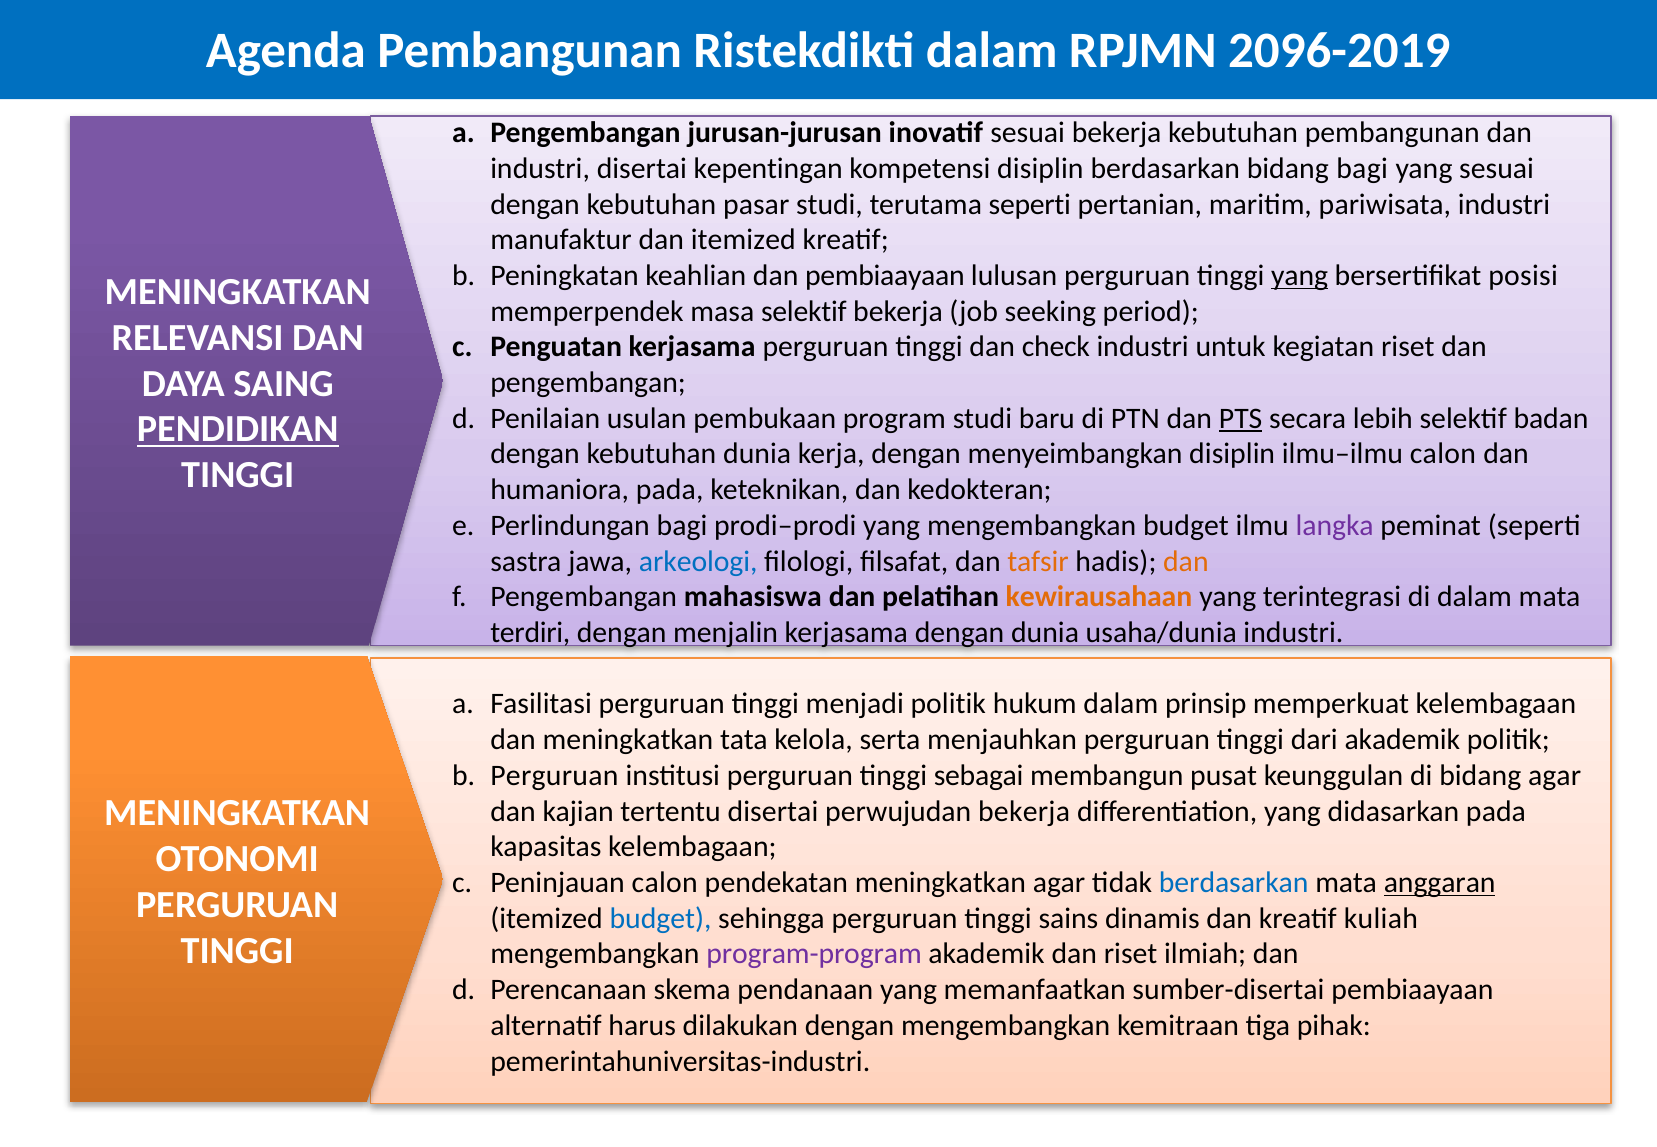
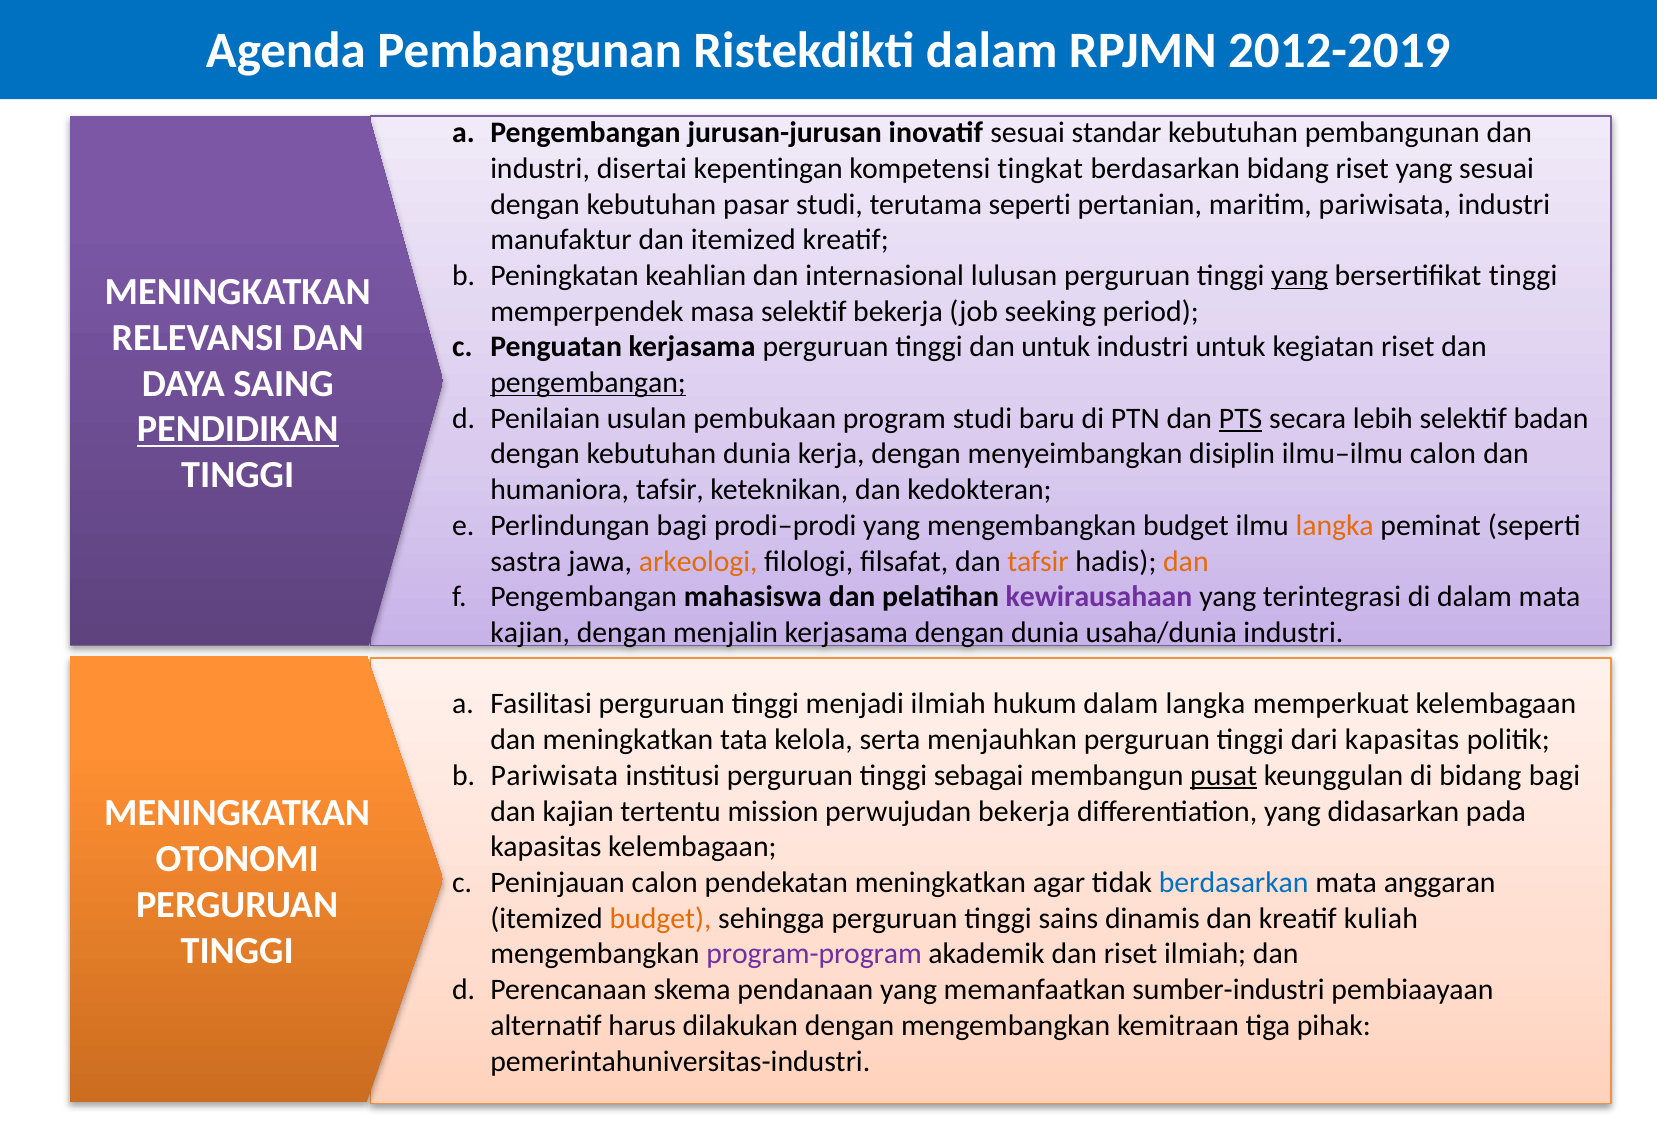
2096-2019: 2096-2019 -> 2012-2019 (1339, 51)
sesuai bekerja: bekerja -> standar (1117, 133)
kompetensi disiplin: disiplin -> tingkat (1040, 169)
bidang bagi: bagi -> riset (1362, 169)
dan pembiaayaan: pembiaayaan -> internasional (885, 276)
bersertifikat posisi: posisi -> tinggi (1523, 276)
dan check: check -> untuk (1056, 347)
pengembangan underline: none -> present (588, 383)
humaniora pada: pada -> tafsir (670, 490)
langka colour: purple -> orange (1335, 526)
arkeologi colour: blue -> orange (698, 561)
kewirausahaan colour: orange -> purple (1099, 597)
terdiri: terdiri -> kajian (530, 633)
menjadi politik: politik -> ilmiah (948, 704)
dalam prinsip: prinsip -> langka (1206, 704)
dari akademik: akademik -> kapasitas (1402, 740)
Perguruan: Perguruan -> Pariwisata (554, 776)
pusat underline: none -> present (1224, 776)
bidang agar: agar -> bagi (1555, 776)
tertentu disertai: disertai -> mission (773, 811)
anggaran underline: present -> none (1440, 883)
budget colour: blue -> orange (661, 918)
sumber-disertai: sumber-disertai -> sumber-industri (1229, 990)
